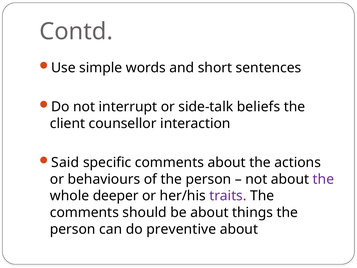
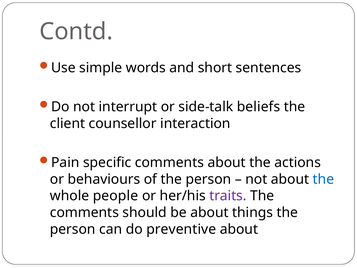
Said: Said -> Pain (65, 162)
the colour: purple -> blue (323, 179)
deeper: deeper -> people (116, 196)
